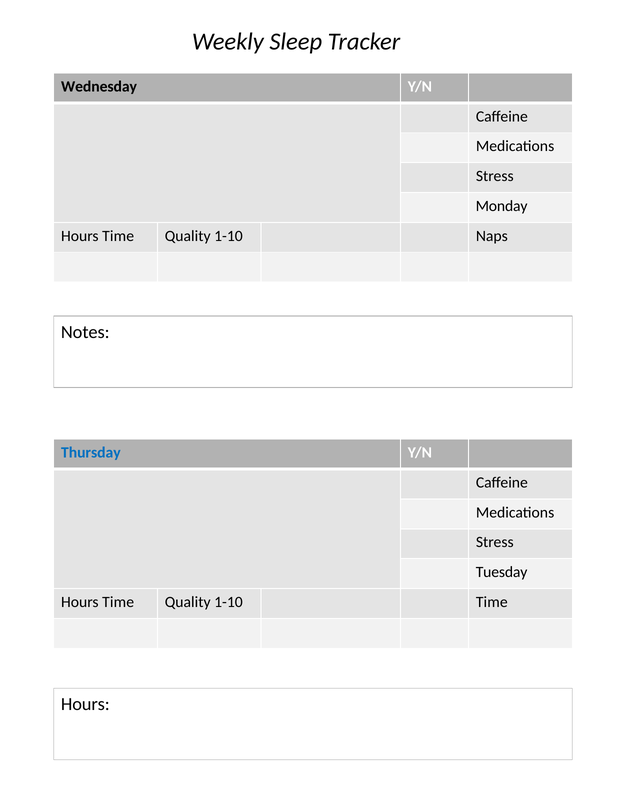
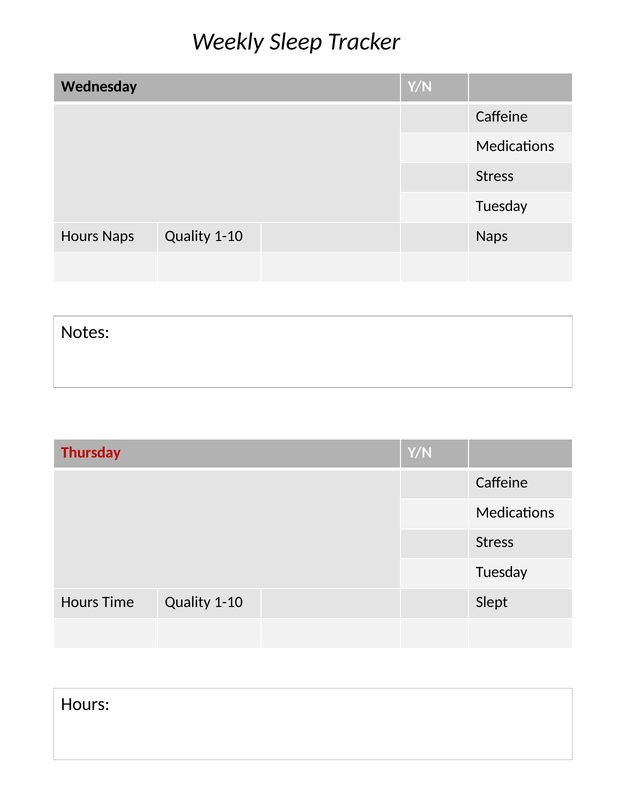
Monday: Monday -> Tuesday (502, 206)
Time: Time -> Naps (118, 236)
Thursday colour: blue -> red (91, 453)
1-10 Time: Time -> Slept (492, 602)
